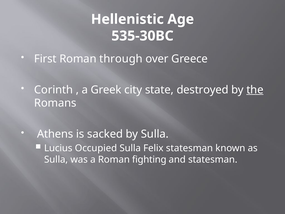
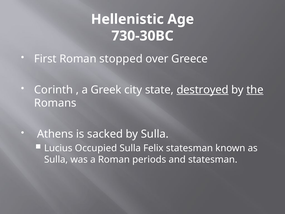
535-30BC: 535-30BC -> 730-30BC (142, 36)
through: through -> stopped (121, 59)
destroyed underline: none -> present (203, 90)
fighting: fighting -> periods (149, 159)
